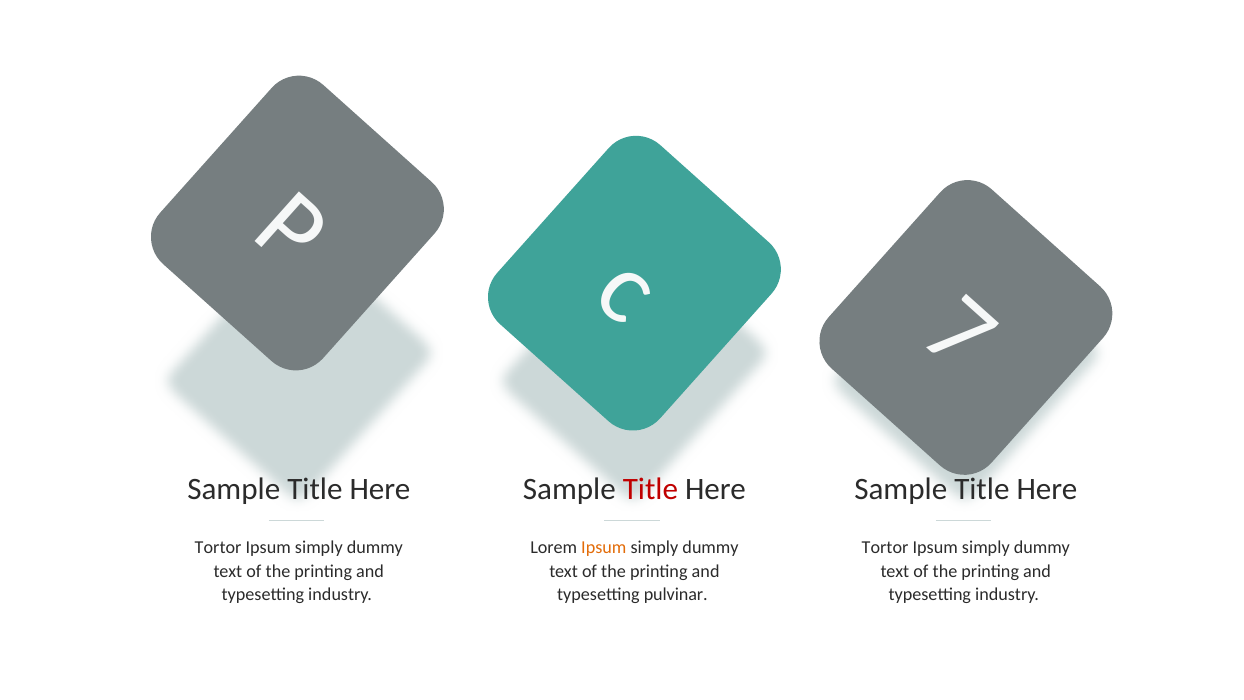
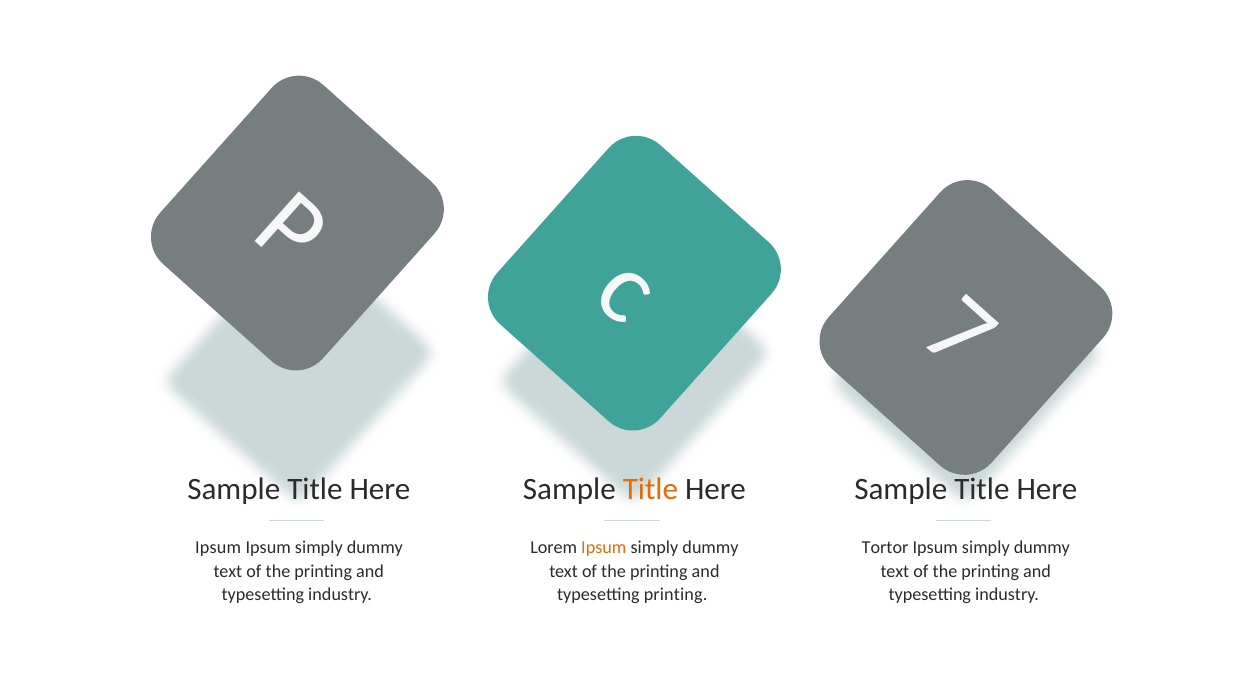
Title colour: red -> orange (650, 489)
Tortor: Tortor -> Ipsum (218, 548)
typesetting pulvinar: pulvinar -> printing (676, 594)
